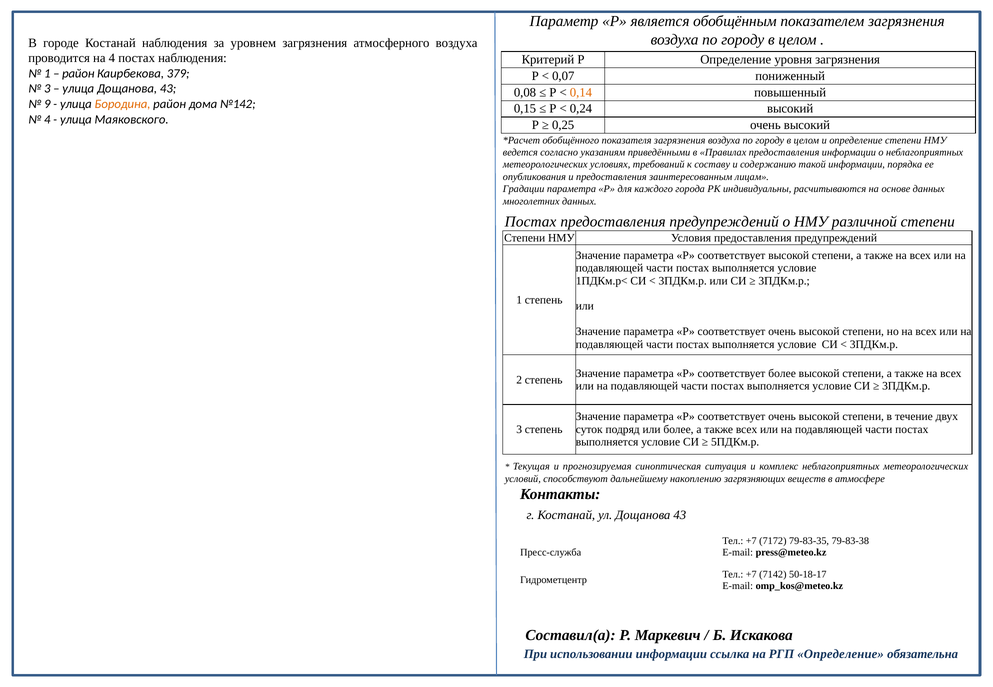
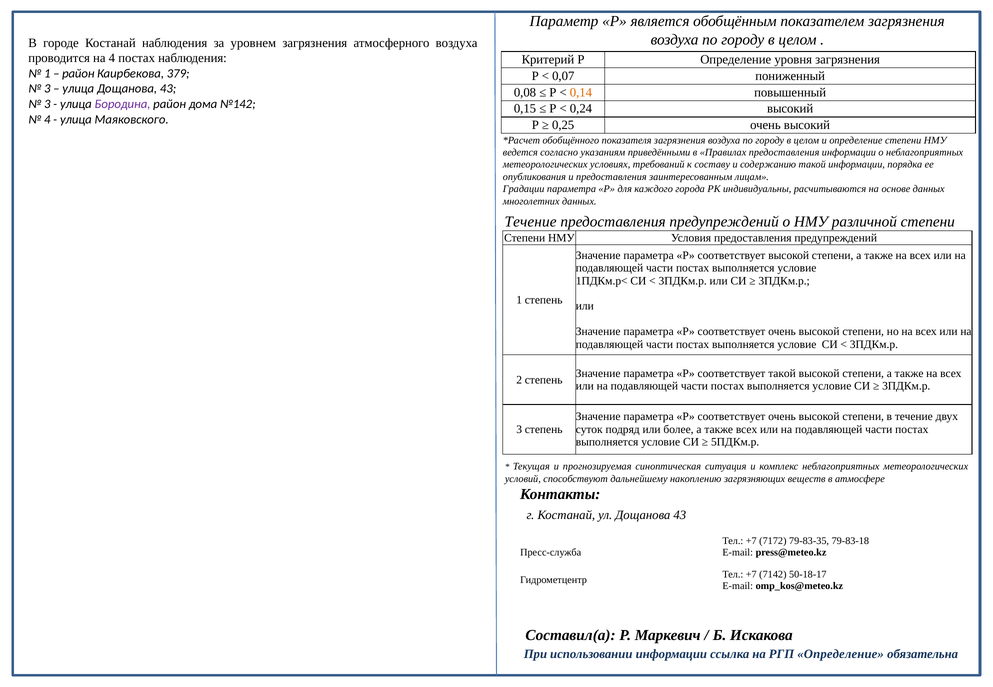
9: 9 -> 3 (47, 104)
Бородина colour: orange -> purple (123, 104)
Постах: Постах -> Течение (531, 222)
соответствует более: более -> такой (782, 374)
79-83-38: 79-83-38 -> 79-83-18 (850, 541)
